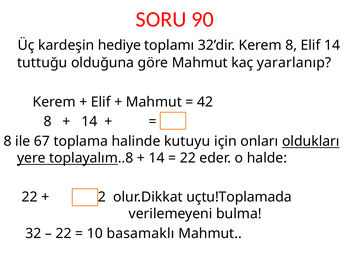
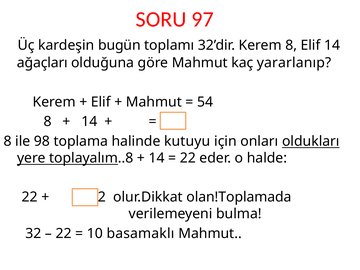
90: 90 -> 97 (203, 19)
hediye: hediye -> bugün (119, 45)
tuttuğu: tuttuğu -> ağaçları (42, 63)
42: 42 -> 54 (205, 102)
67: 67 -> 98 (42, 141)
uçtu!Toplamada: uçtu!Toplamada -> olan!Toplamada (239, 197)
